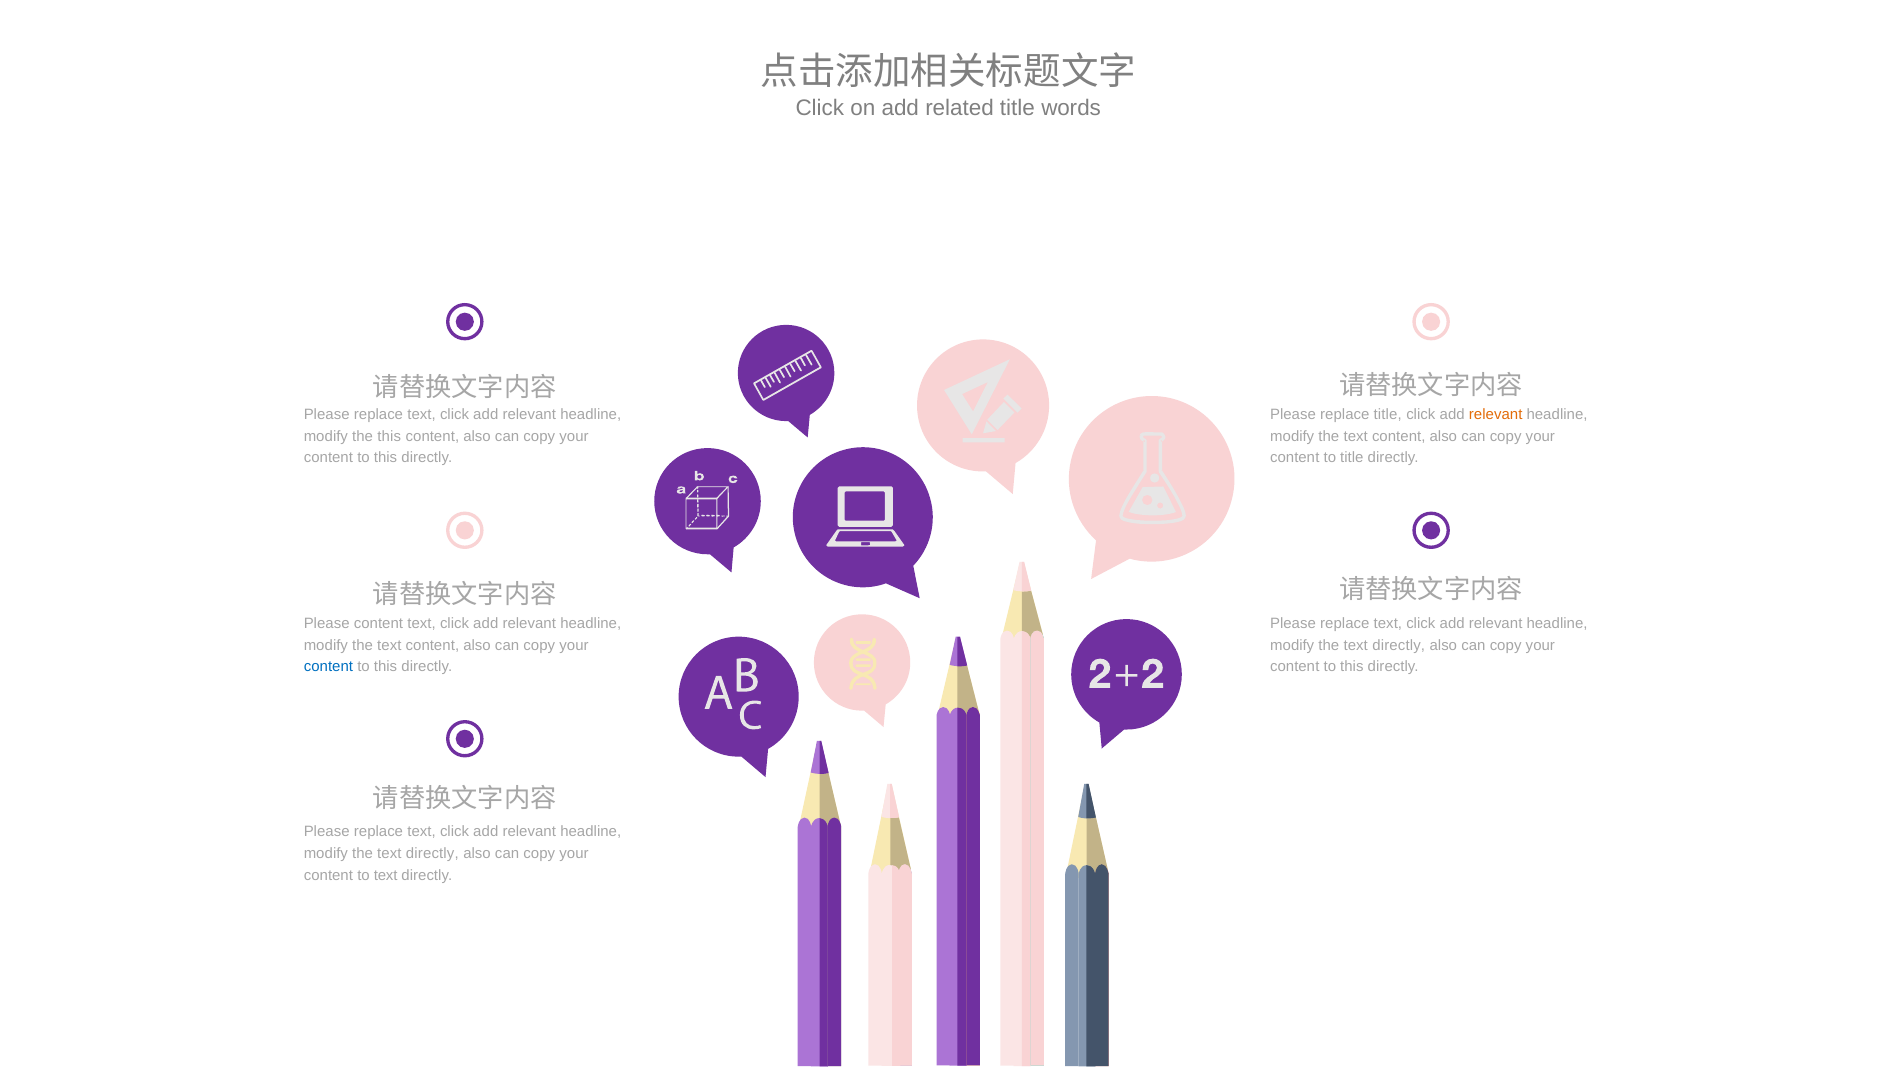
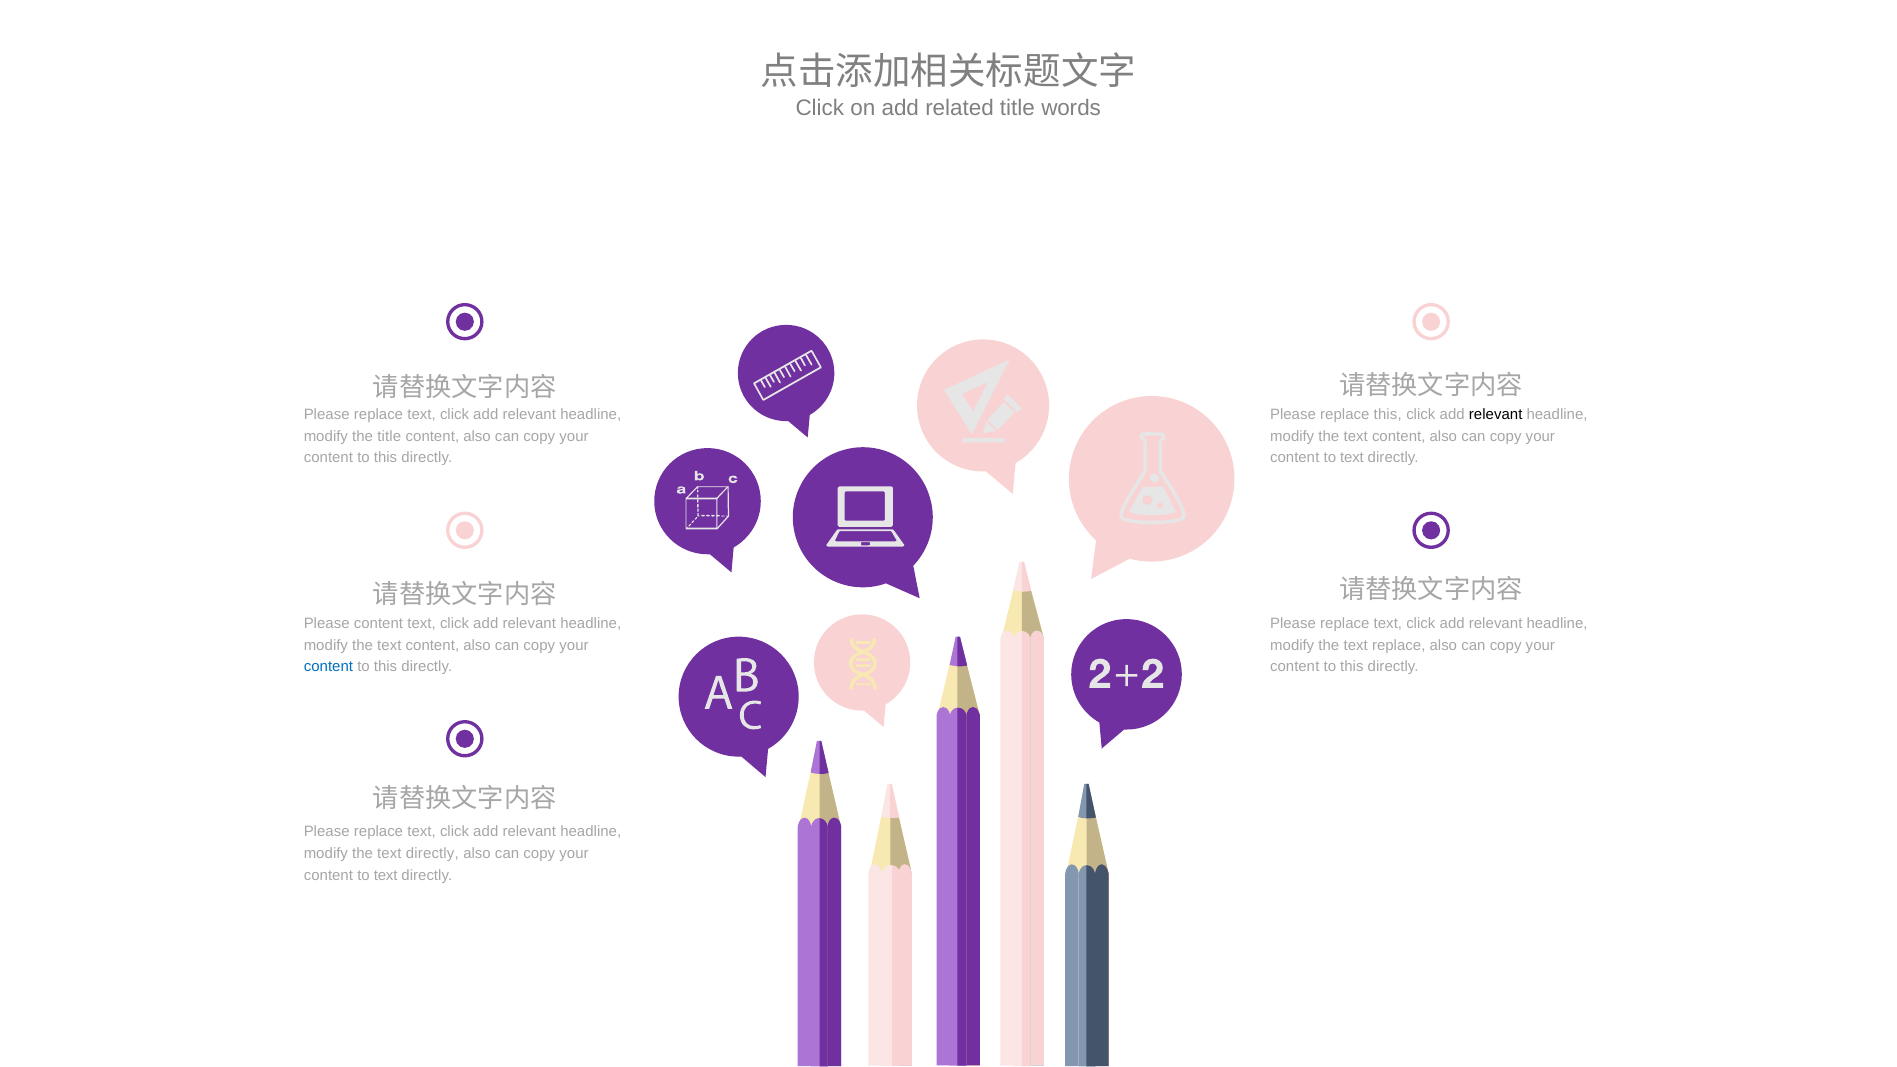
replace title: title -> this (1388, 415)
relevant colour: orange -> black (1496, 415)
the this: this -> title (389, 437)
title: title -> text (1352, 458)
directly: directly -> replace (1399, 645)
